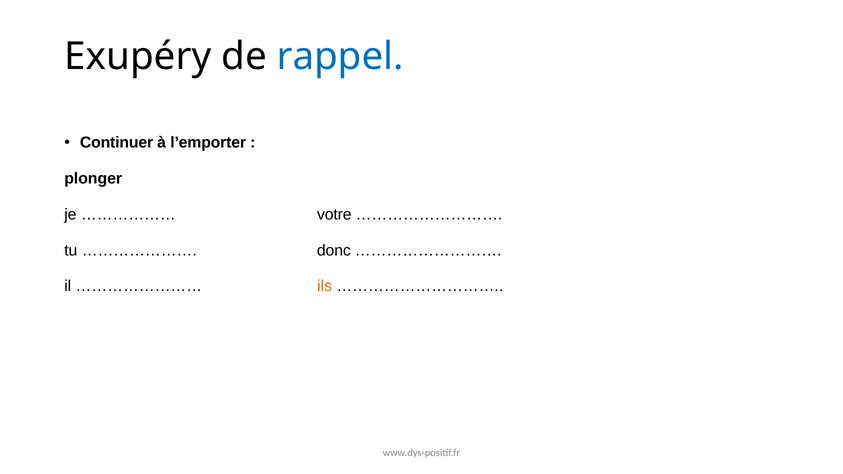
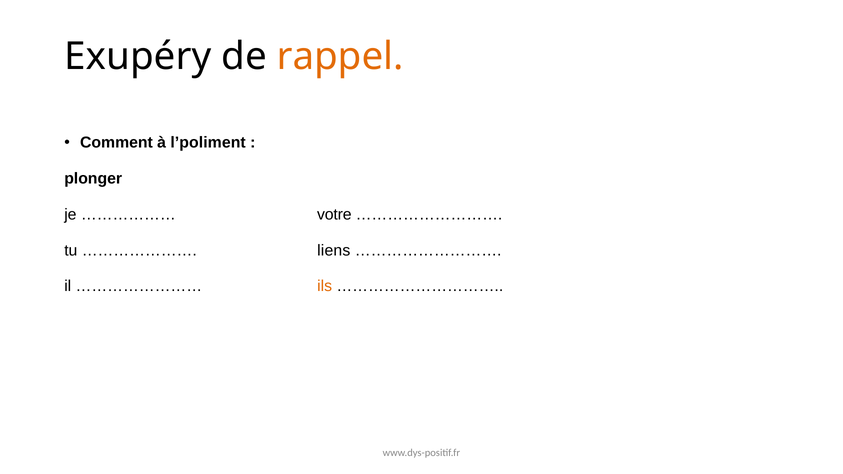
rappel colour: blue -> orange (340, 57)
Continuer: Continuer -> Comment (116, 143)
l’emporter: l’emporter -> l’poliment (208, 143)
donc: donc -> liens (334, 250)
